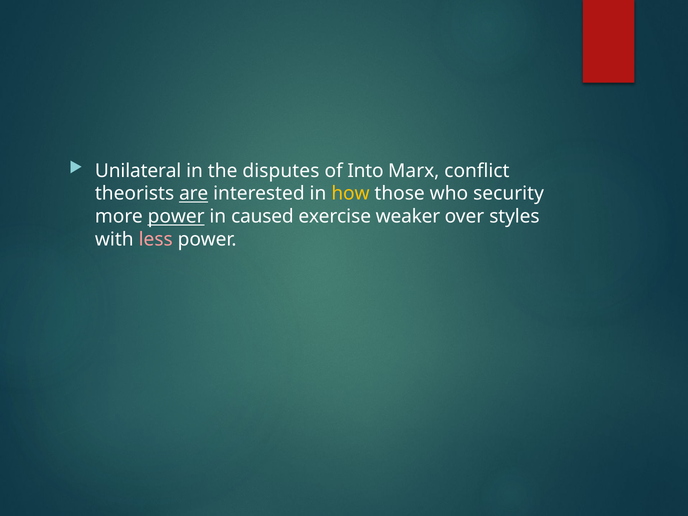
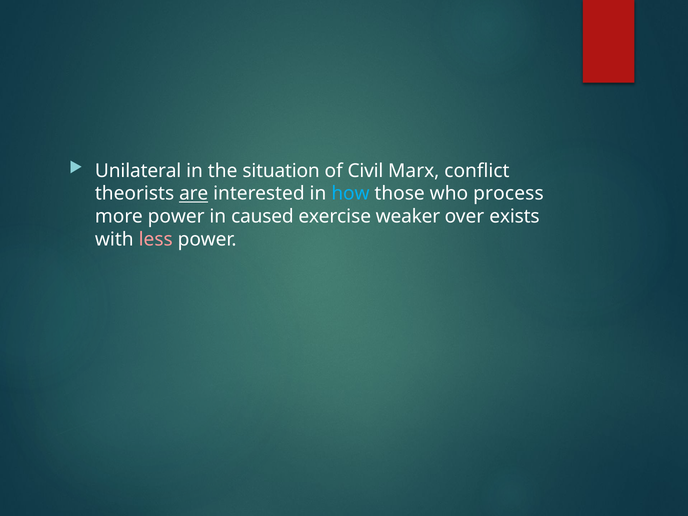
disputes: disputes -> situation (281, 171)
Into: Into -> Civil (366, 171)
how colour: yellow -> light blue (350, 194)
security: security -> process (508, 194)
power underline: present -> none (176, 217)
styles: styles -> exists (514, 217)
